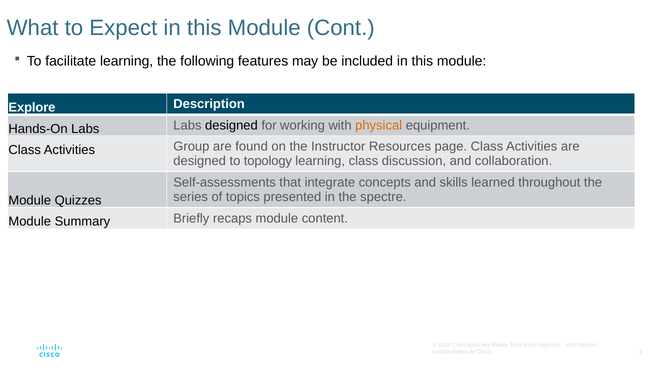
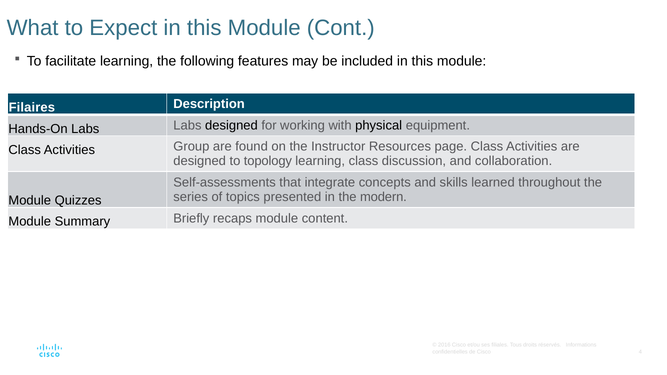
Explore: Explore -> Filaires (32, 108)
physical colour: orange -> black (379, 125)
spectre: spectre -> modern (383, 197)
